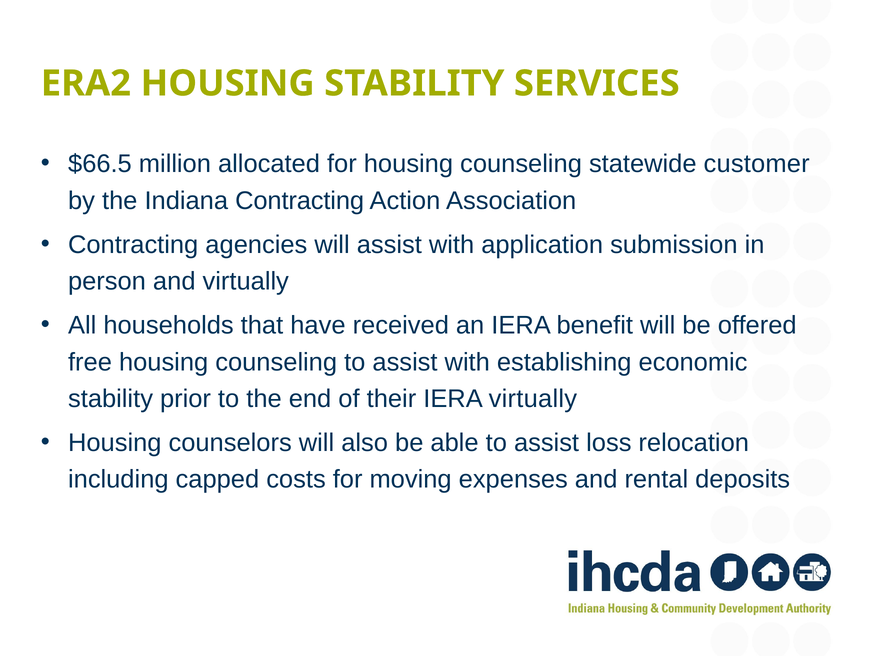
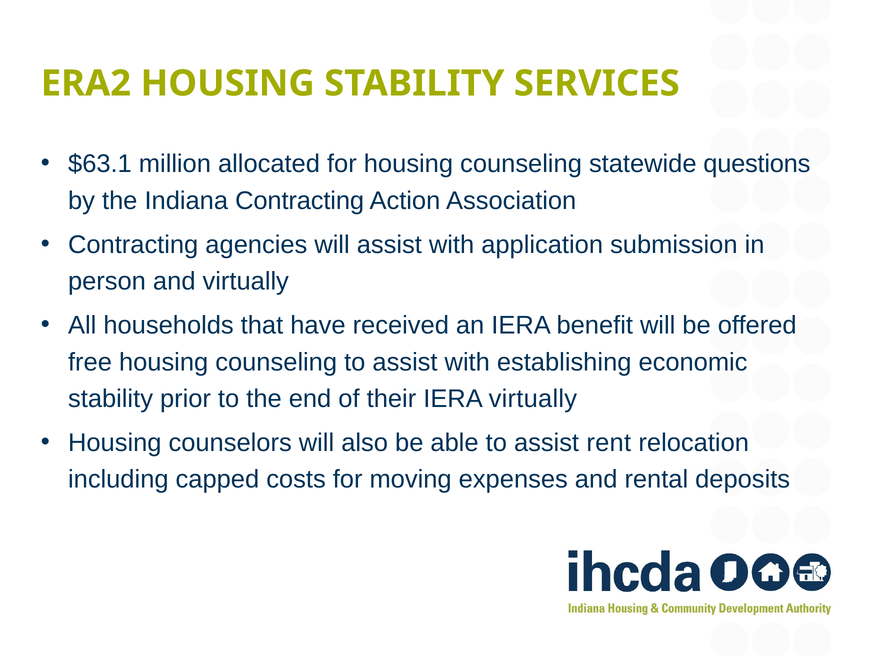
$66.5: $66.5 -> $63.1 (100, 164)
customer: customer -> questions (757, 164)
loss: loss -> rent (609, 442)
